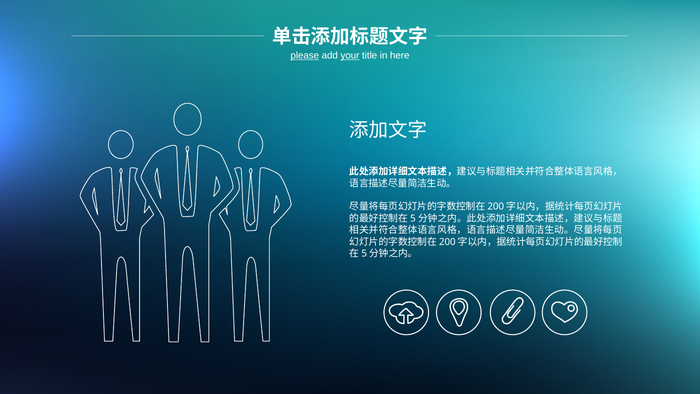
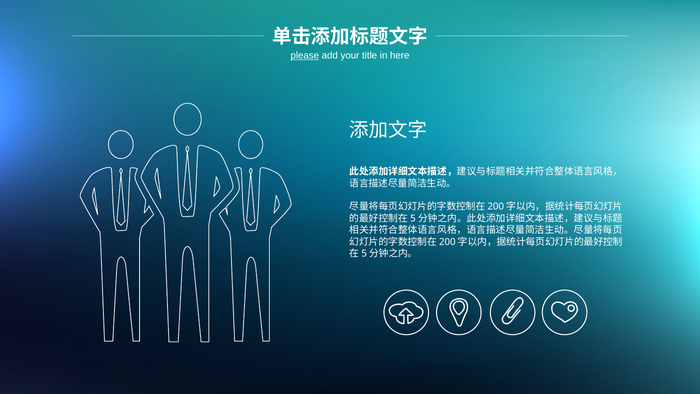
your underline: present -> none (350, 56)
